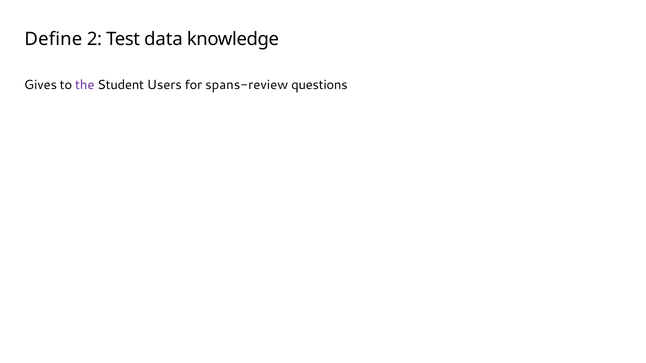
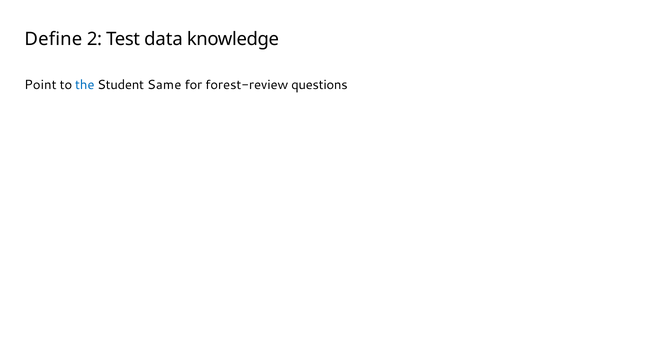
Gives: Gives -> Point (40, 85)
the colour: purple -> blue (85, 85)
Users: Users -> Same (164, 85)
spans-review: spans-review -> forest-review (247, 85)
